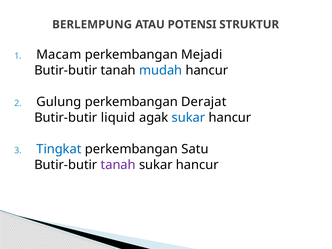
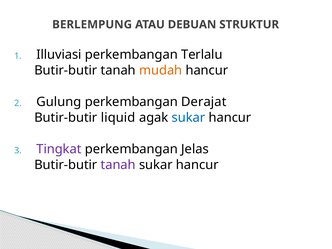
POTENSI: POTENSI -> DEBUAN (192, 25)
Macam: Macam -> Illuviasi (59, 55)
Mejadi: Mejadi -> Terlalu (202, 55)
mudah colour: blue -> orange (161, 70)
Tingkat colour: blue -> purple (59, 149)
Satu: Satu -> Jelas (195, 149)
